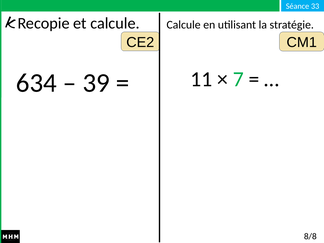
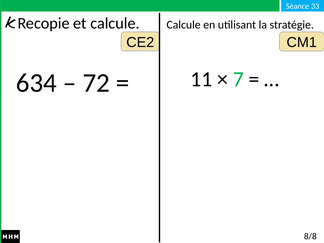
39: 39 -> 72 (96, 83)
